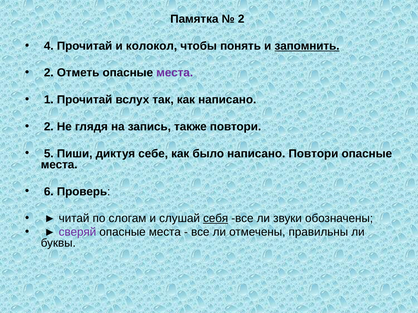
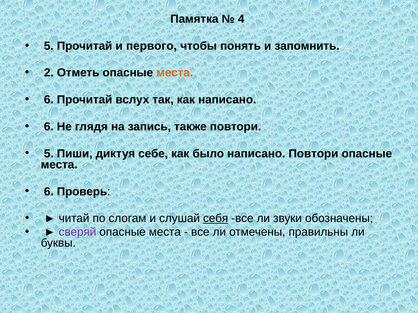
2: 2 -> 4 (241, 19)
4: 4 -> 5 (49, 46)
колокол: колокол -> первого (151, 46)
запомнить underline: present -> none (307, 46)
места colour: purple -> orange (175, 73)
1: 1 -> 6 (49, 100)
2: 2 -> 6 (49, 127)
